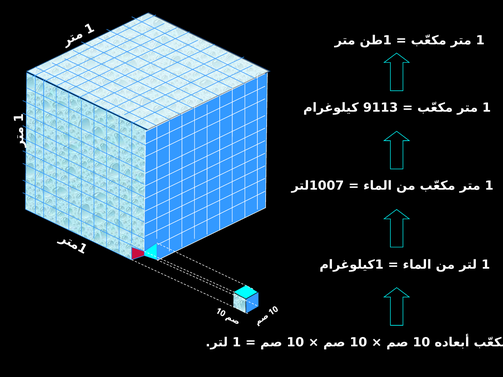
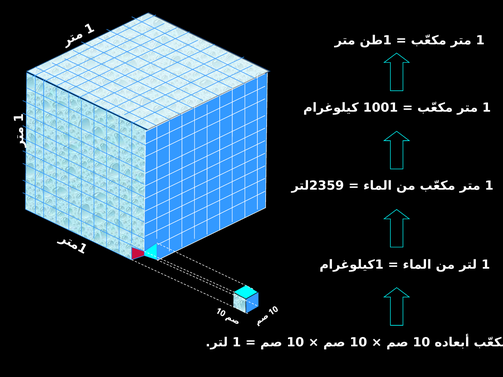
9113: 9113 -> 1001 (381, 108)
1007: 1007 -> 2359 (327, 186)
